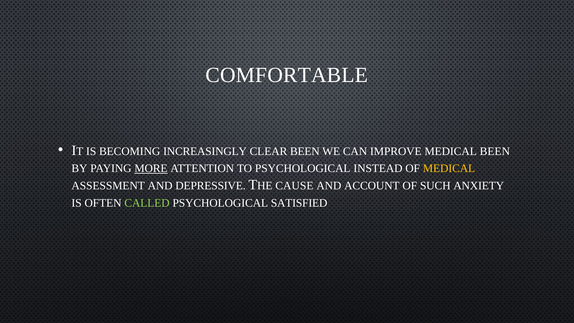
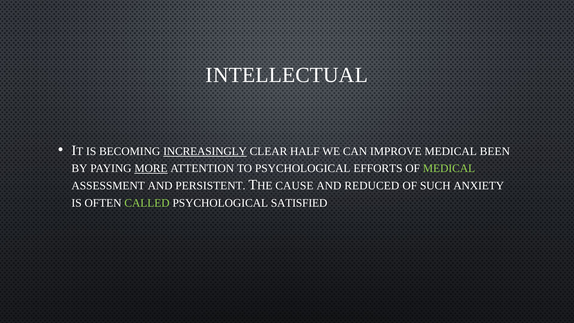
COMFORTABLE: COMFORTABLE -> INTELLECTUAL (287, 75)
INCREASINGLY underline: none -> present (205, 151)
CLEAR BEEN: BEEN -> HALF (305, 151)
INSTEAD: INSTEAD -> EFFORTS (378, 168)
MEDICAL colour: yellow -> light green (449, 168)
DEPRESSIVE: DEPRESSIVE -> PERSISTENT (210, 186)
ACCOUNT: ACCOUNT -> REDUCED (372, 186)
